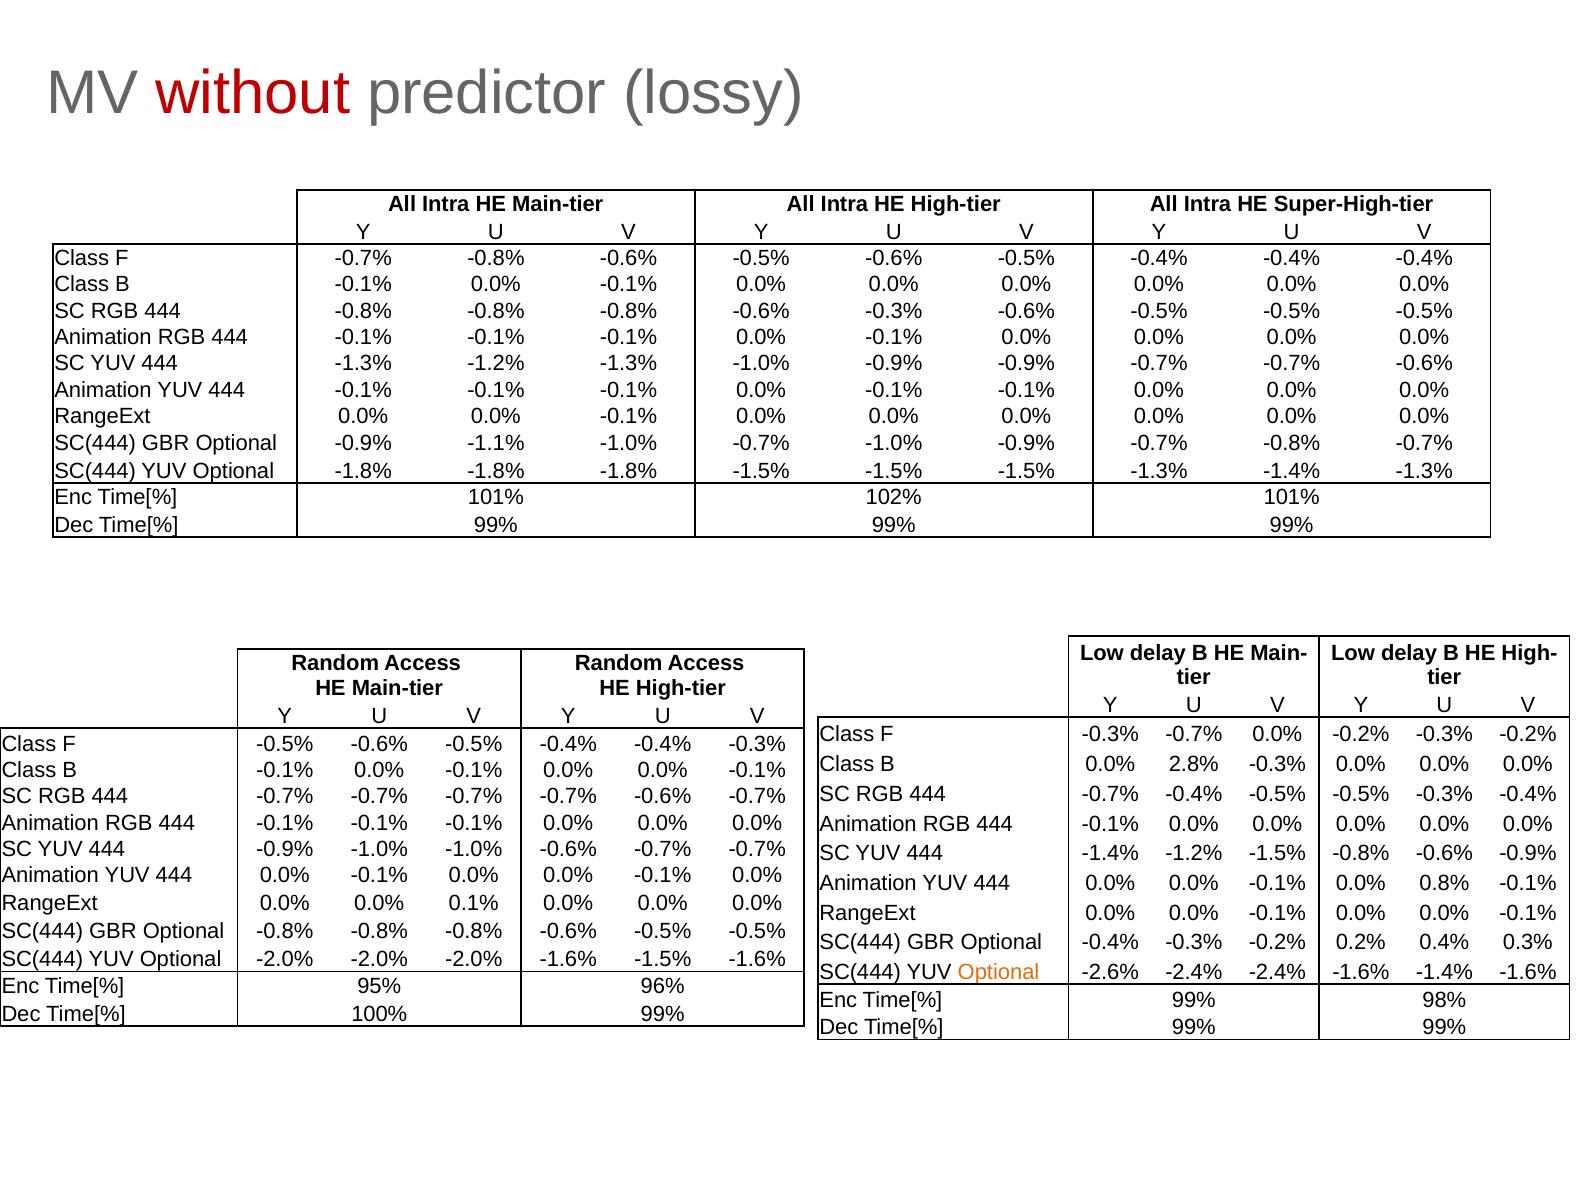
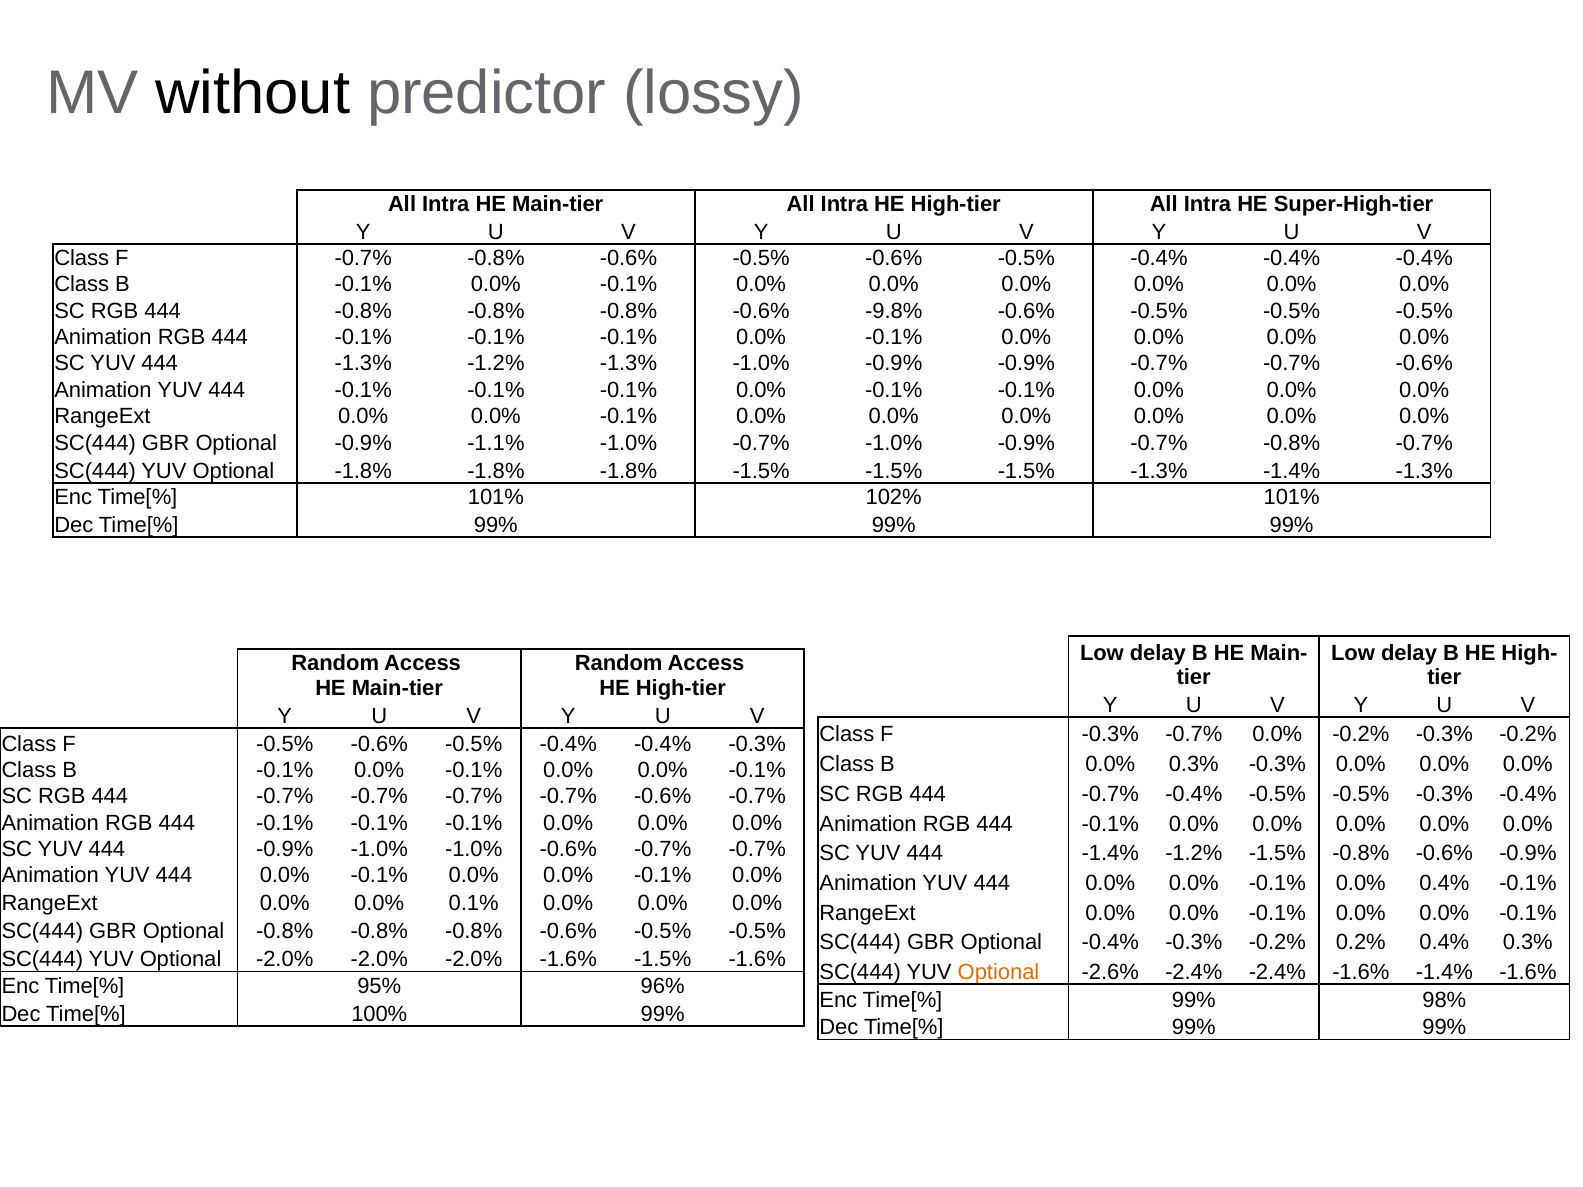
without colour: red -> black (253, 93)
-0.6% -0.3%: -0.3% -> -9.8% (894, 311)
0.0% 2.8%: 2.8% -> 0.3% (1194, 764)
0.0% 0.8%: 0.8% -> 0.4% (1444, 883)
